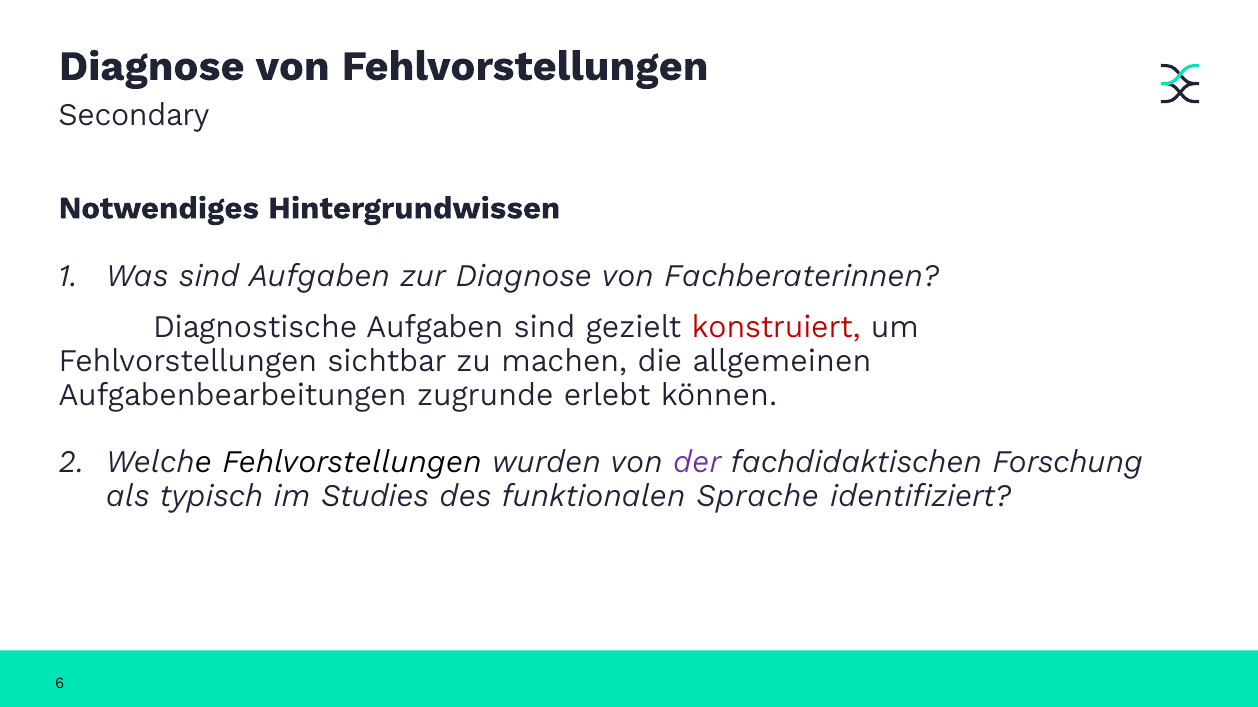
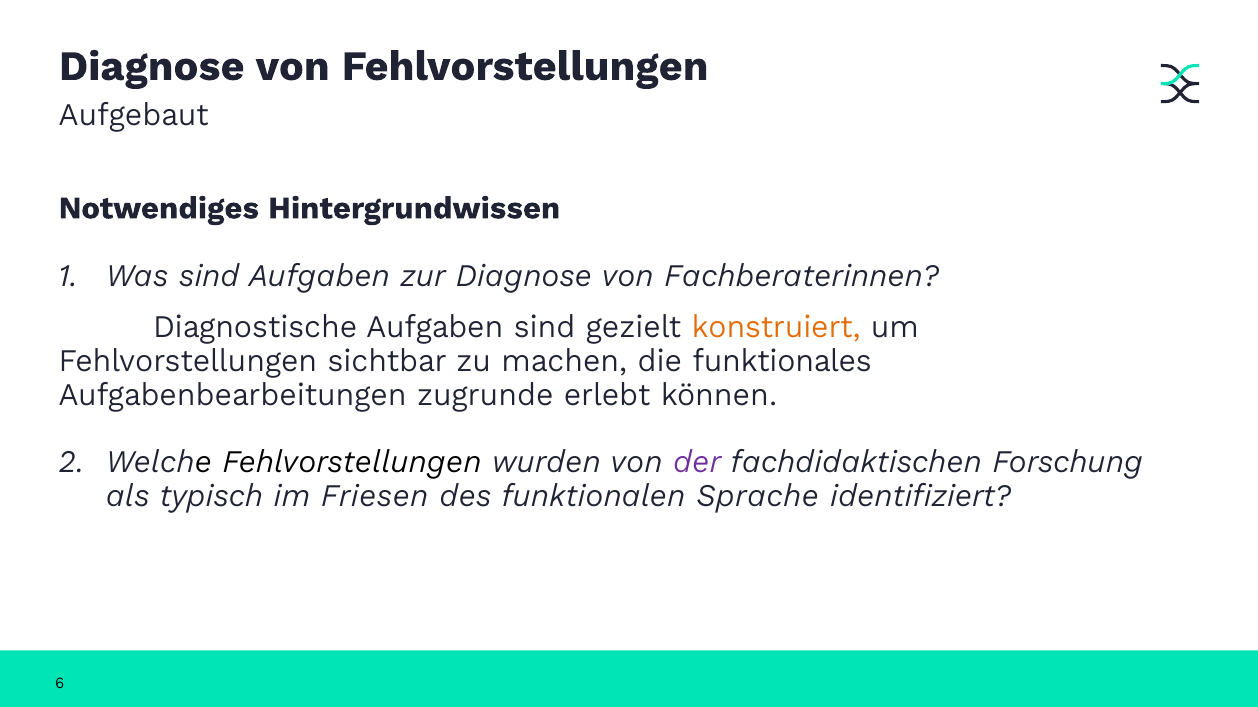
Secondary: Secondary -> Aufgebaut (134, 115)
konstruiert colour: red -> orange (776, 327)
allgemeinen: allgemeinen -> funktionales (782, 361)
Studies: Studies -> Friesen (375, 497)
